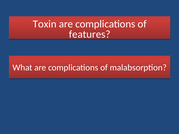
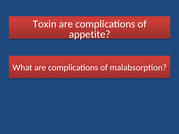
features: features -> appetite (90, 34)
